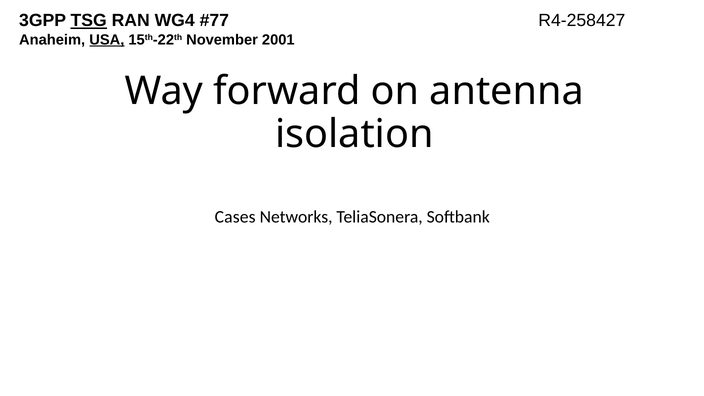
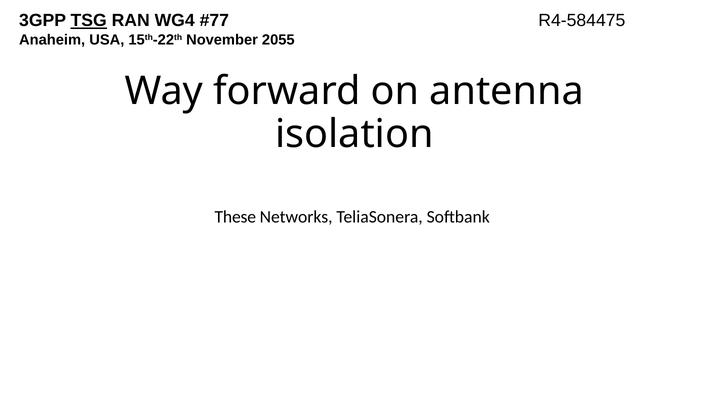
R4-258427: R4-258427 -> R4-584475 (582, 21)
USA underline: present -> none (107, 40)
2001: 2001 -> 2055 (278, 40)
Cases: Cases -> These (235, 217)
